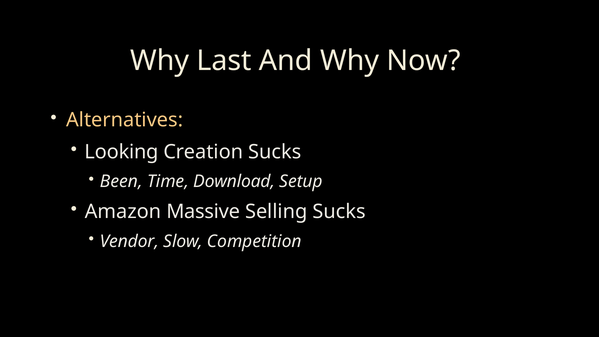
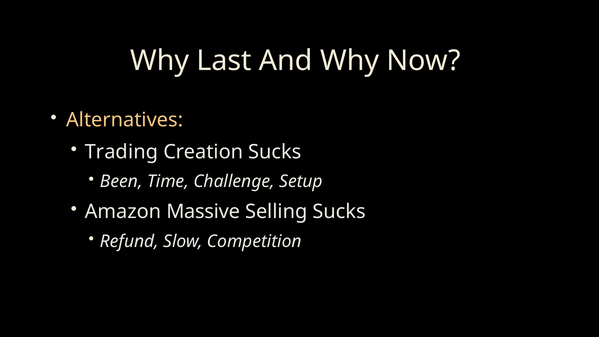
Looking: Looking -> Trading (121, 152)
Download: Download -> Challenge (234, 181)
Vendor: Vendor -> Refund (129, 241)
